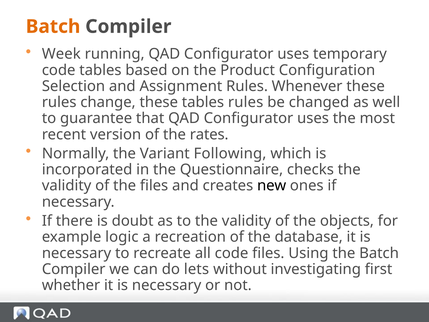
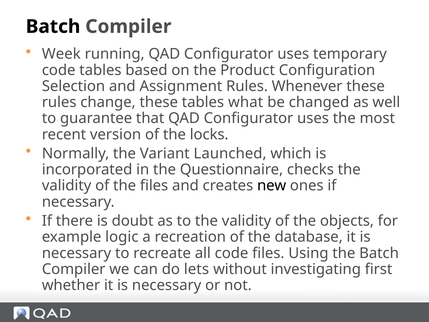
Batch colour: orange -> black (53, 27)
tables rules: rules -> what (246, 102)
rates: rates -> locks (209, 134)
Following: Following -> Launched (230, 153)
